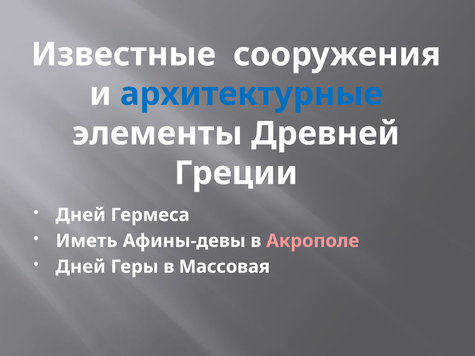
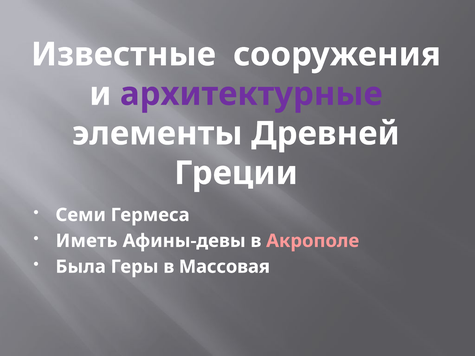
архитектурные colour: blue -> purple (251, 94)
Дней: Дней -> Семи (81, 215)
Дней: Дней -> Была (81, 267)
